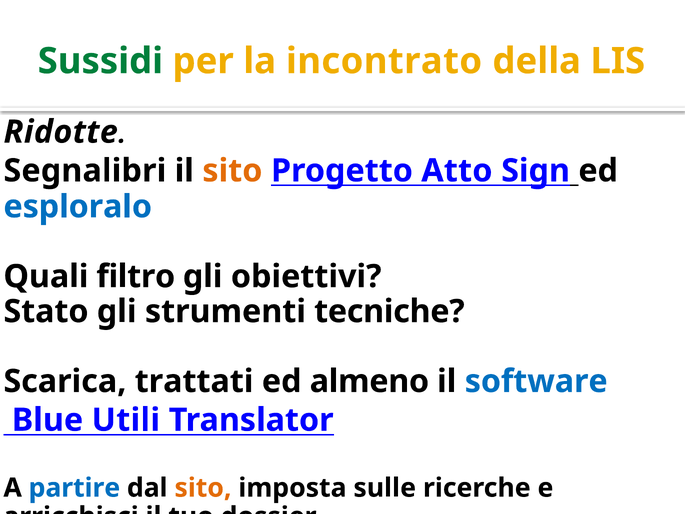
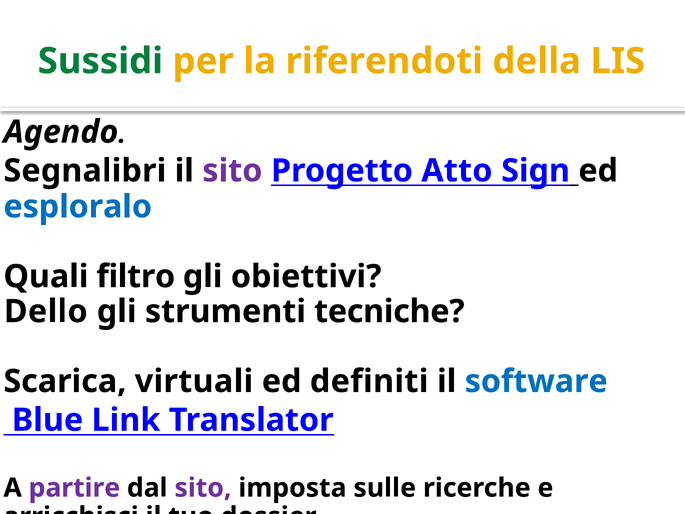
incontrato: incontrato -> riferendoti (384, 61)
Ridotte: Ridotte -> Agendo (61, 132)
sito colour: orange -> purple (232, 171)
Stato: Stato -> Dello (46, 311)
trattati: trattati -> virtuali (194, 381)
almeno: almeno -> definiti (369, 381)
Utili: Utili -> Link (126, 420)
partire colour: blue -> purple (74, 488)
sito colour: orange -> purple (203, 488)
